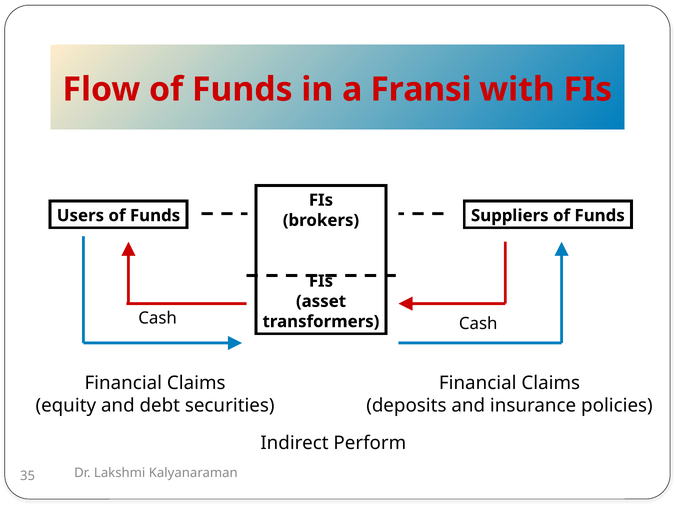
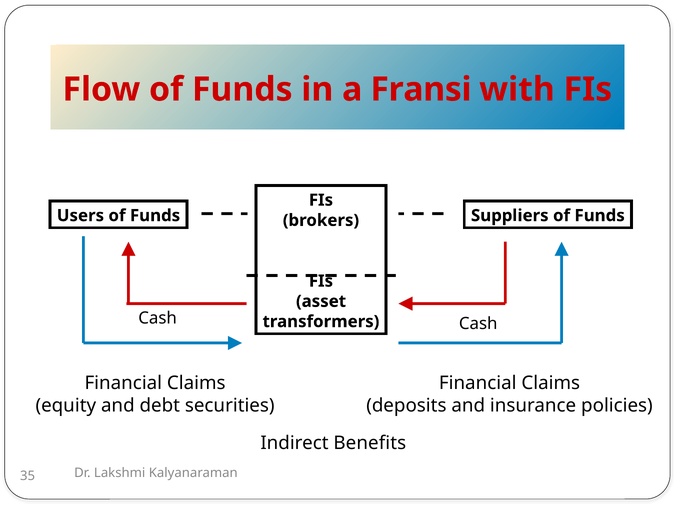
Perform: Perform -> Benefits (370, 443)
